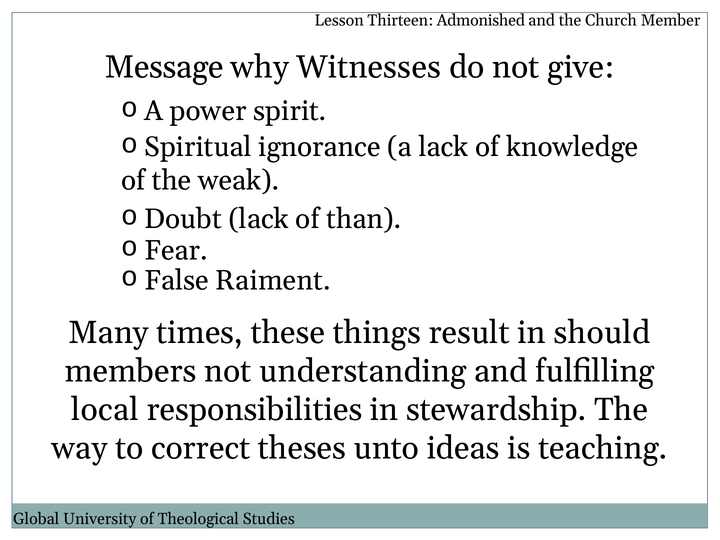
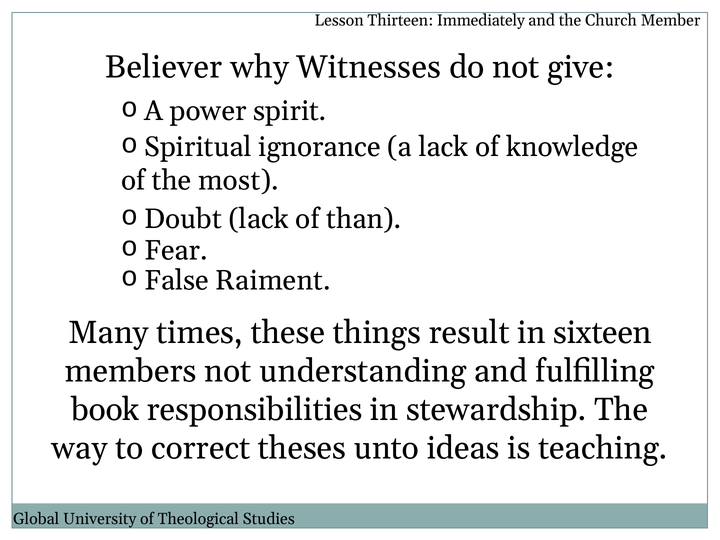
Admonished: Admonished -> Immediately (481, 20)
Message: Message -> Believer (164, 67)
weak: weak -> most (238, 181)
should: should -> sixteen (602, 333)
local: local -> book (105, 410)
